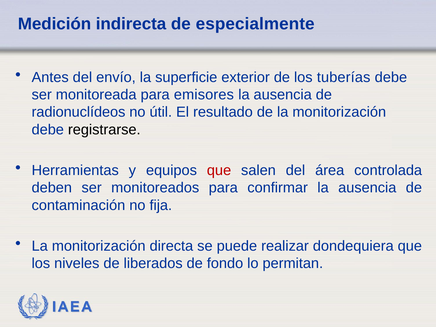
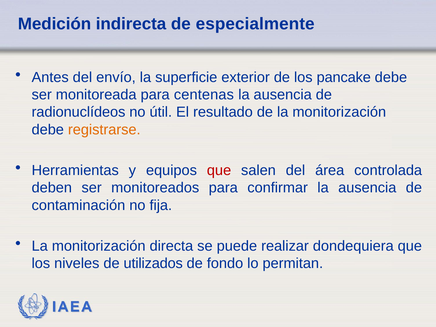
tuberías: tuberías -> pancake (344, 77)
emisores: emisores -> centenas (204, 95)
registrarse colour: black -> orange (104, 130)
liberados: liberados -> utilizados (153, 263)
